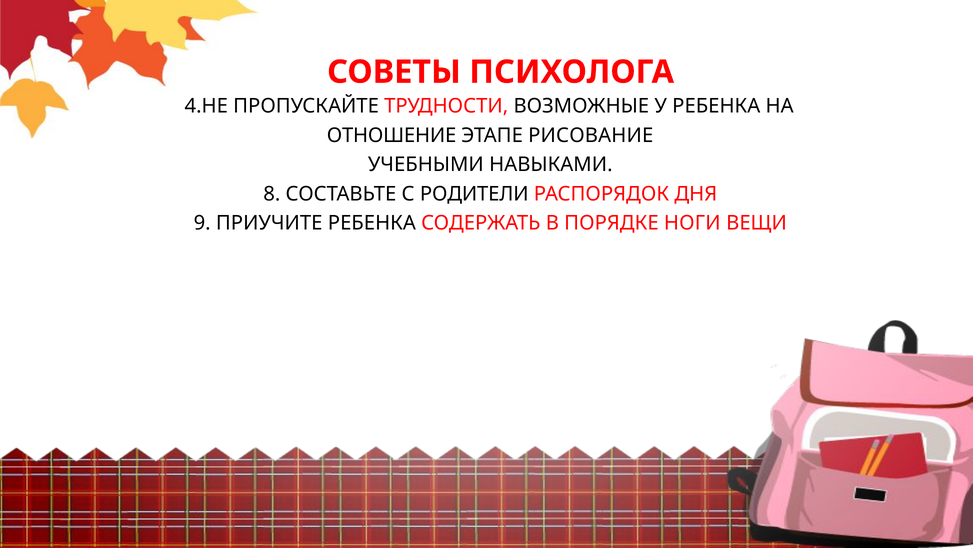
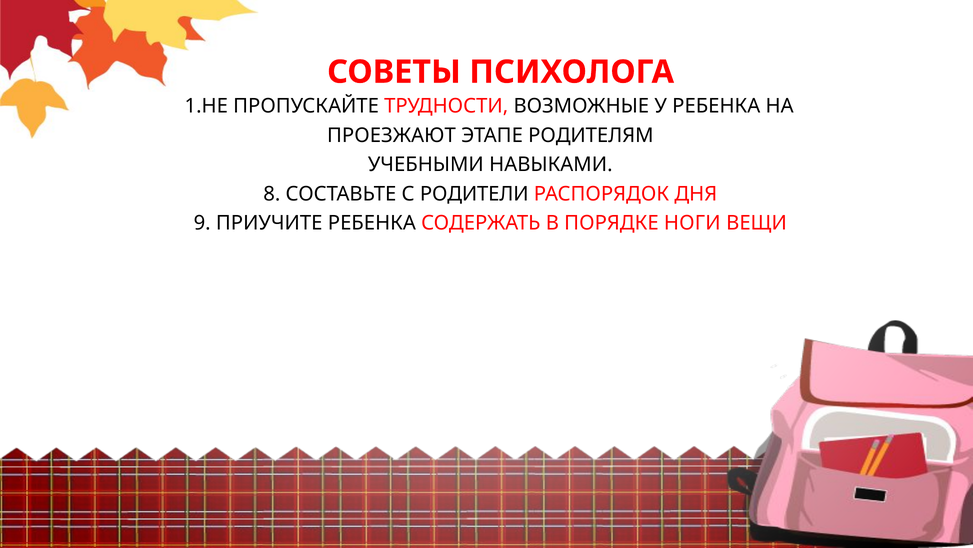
4.НЕ: 4.НЕ -> 1.НЕ (206, 106)
ОТНОШЕНИЕ: ОТНОШЕНИЕ -> ПРОЕЗЖАЮТ (391, 135)
РИСОВАНИЕ: РИСОВАНИЕ -> РОДИТЕЛЯМ (591, 135)
